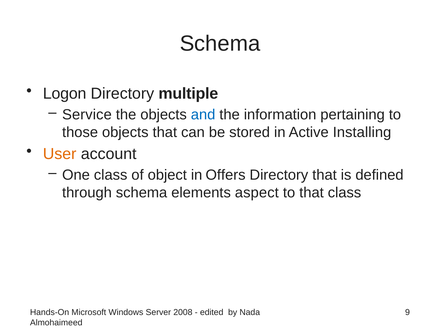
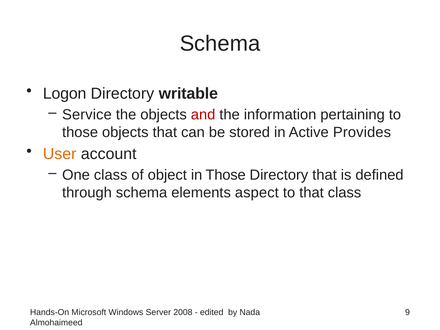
multiple: multiple -> writable (188, 94)
and colour: blue -> red (203, 115)
Installing: Installing -> Provides (362, 132)
in Offers: Offers -> Those (226, 175)
